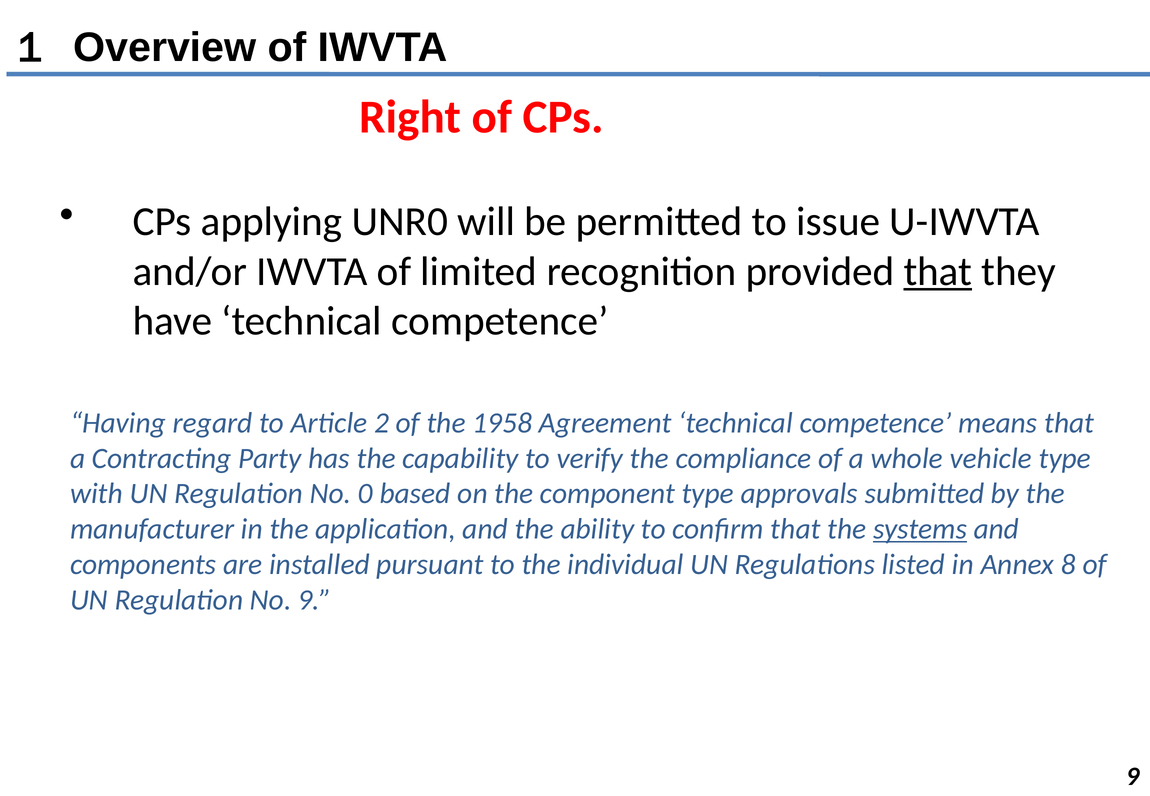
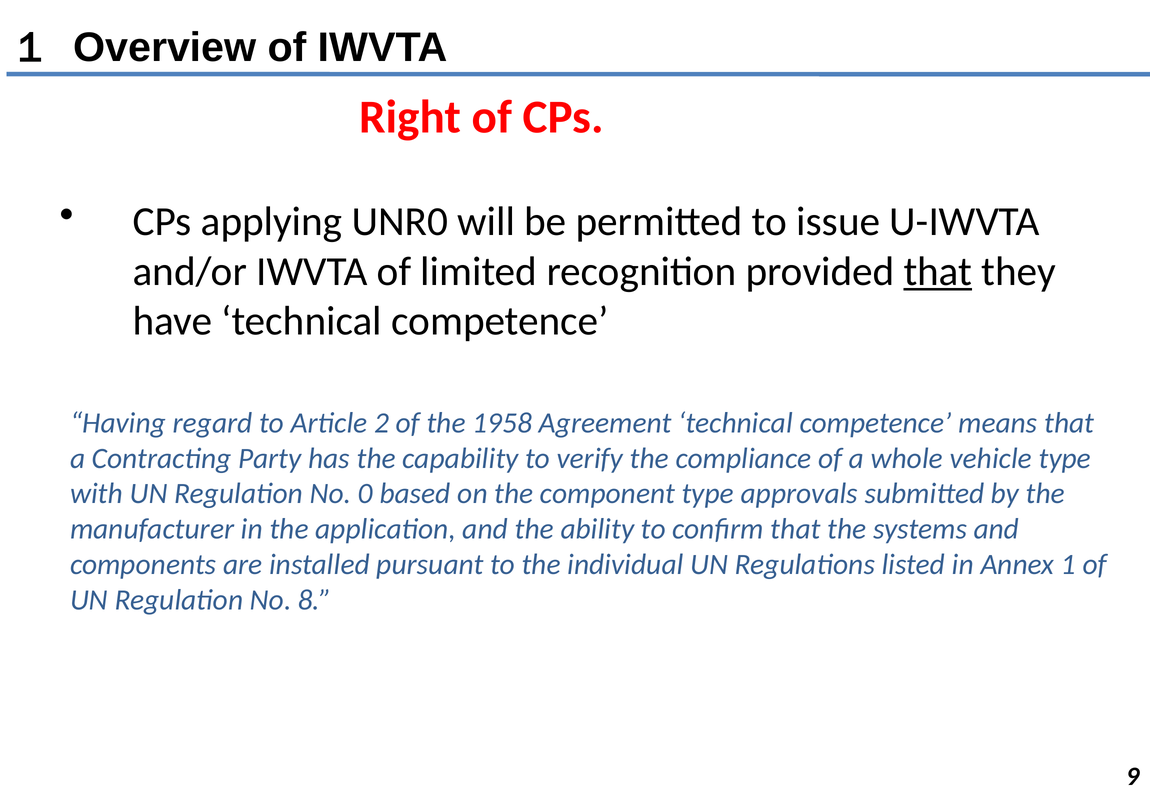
systems underline: present -> none (920, 529)
8: 8 -> 1 (1068, 565)
No 9: 9 -> 8 (315, 600)
